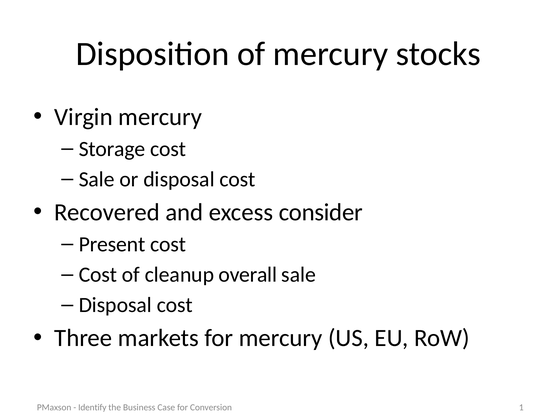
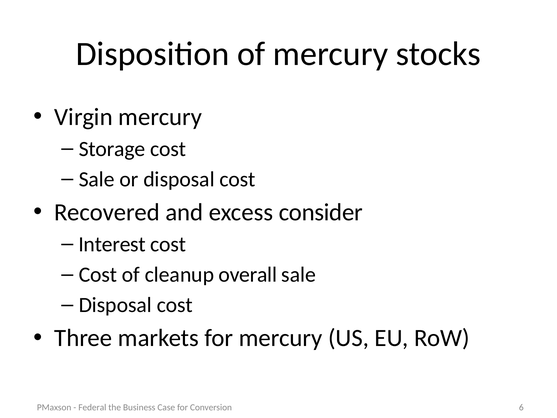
Present: Present -> Interest (112, 244)
Identify: Identify -> Federal (92, 407)
1: 1 -> 6 (521, 407)
